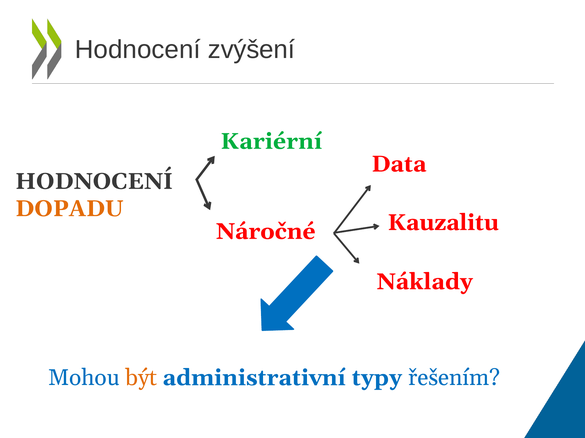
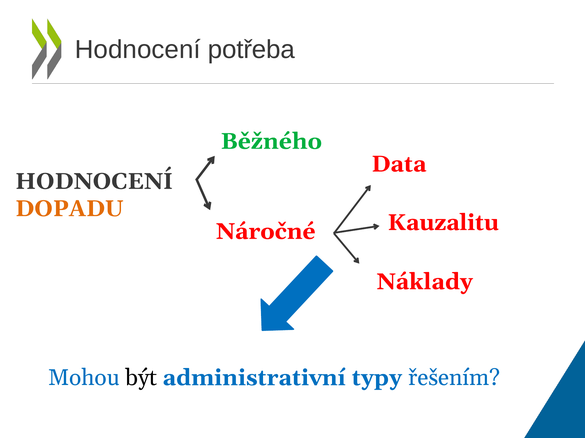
zvýšení: zvýšení -> potřeba (251, 50)
Kariérní: Kariérní -> Běžného (271, 142)
být colour: orange -> black (141, 378)
